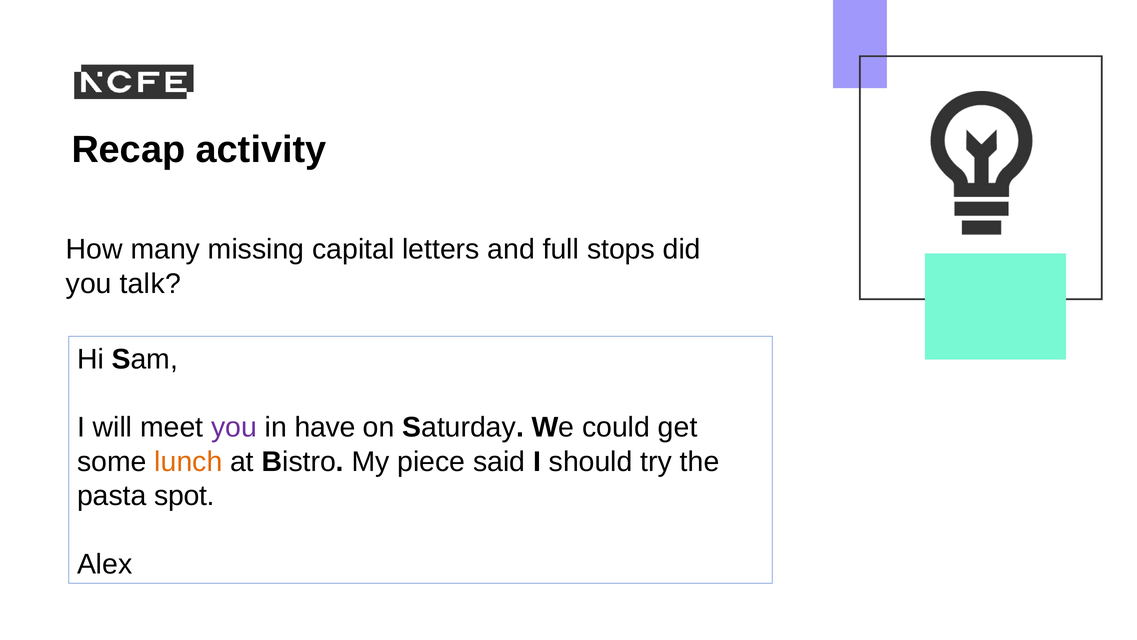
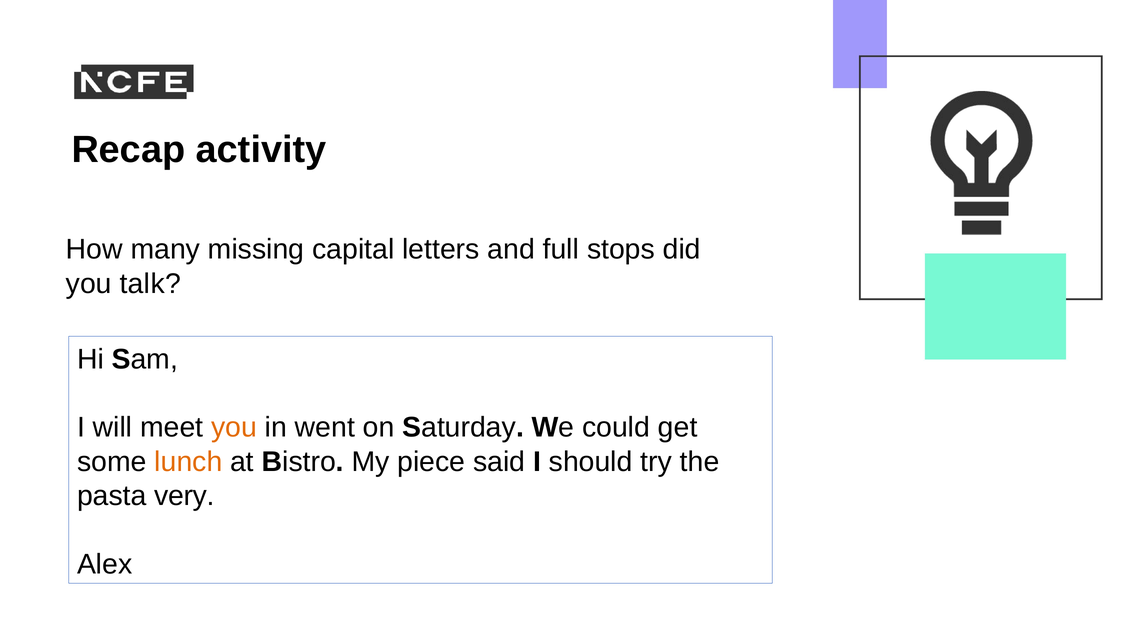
you colour: purple -> orange (234, 427)
have: have -> went (325, 427)
spot: spot -> very (185, 496)
